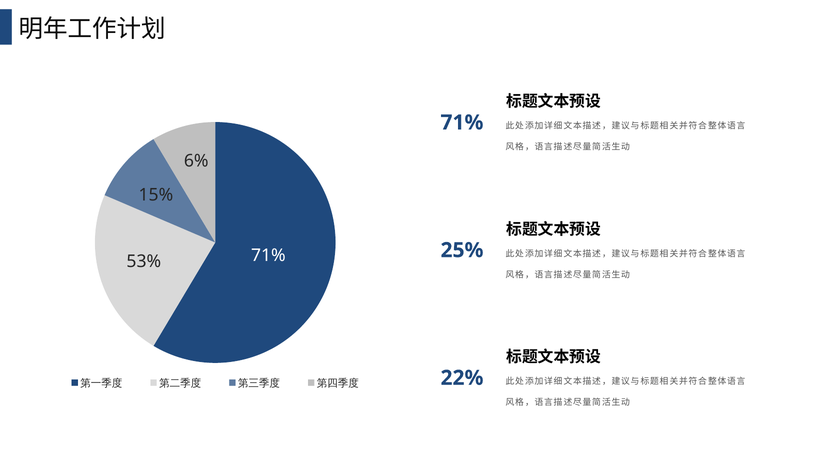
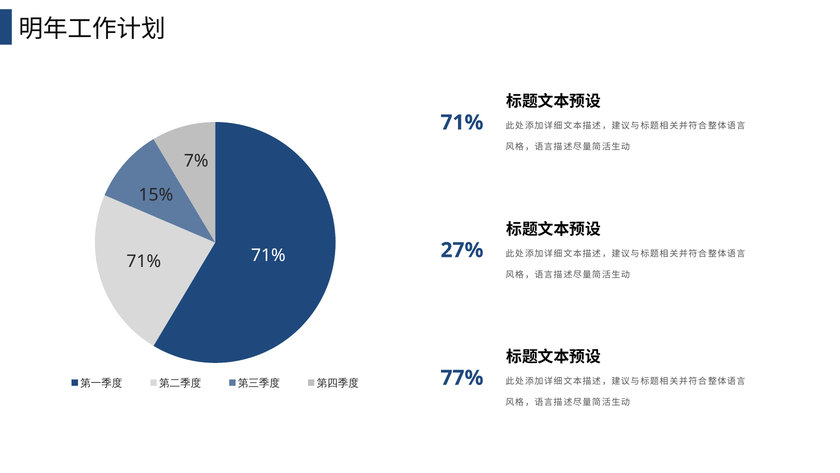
6%: 6% -> 7% (196, 161)
25%: 25% -> 27% (462, 250)
53%: 53% -> 71% (144, 261)
22%: 22% -> 77% (462, 378)
